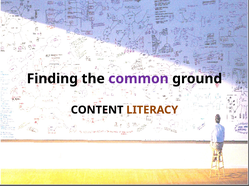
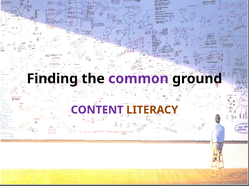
CONTENT colour: black -> purple (97, 110)
